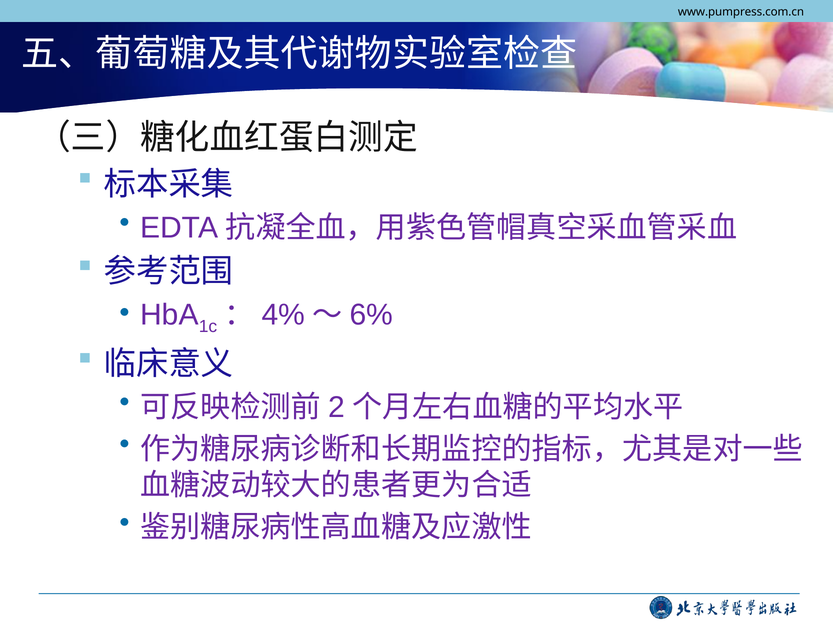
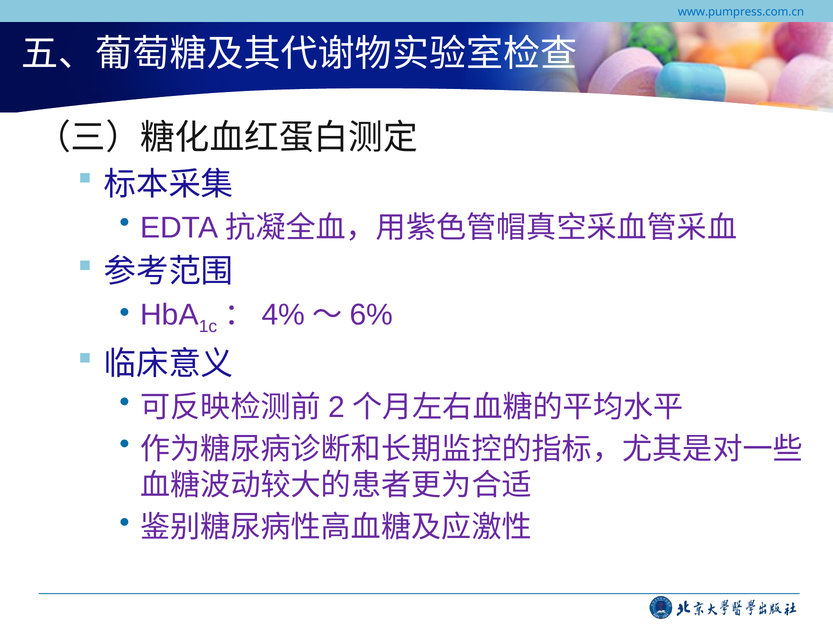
www.pumpress.com.cn colour: black -> blue (741, 12)
